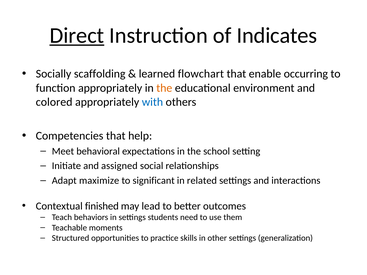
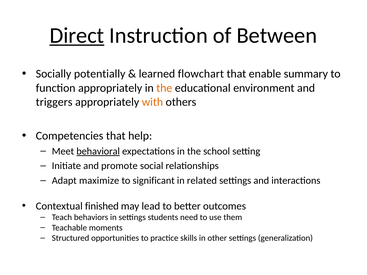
Indicates: Indicates -> Between (277, 36)
scaffolding: scaffolding -> potentially (100, 74)
occurring: occurring -> summary (306, 74)
colored: colored -> triggers (54, 102)
with colour: blue -> orange (152, 102)
behavioral underline: none -> present (98, 151)
assigned: assigned -> promote (119, 166)
